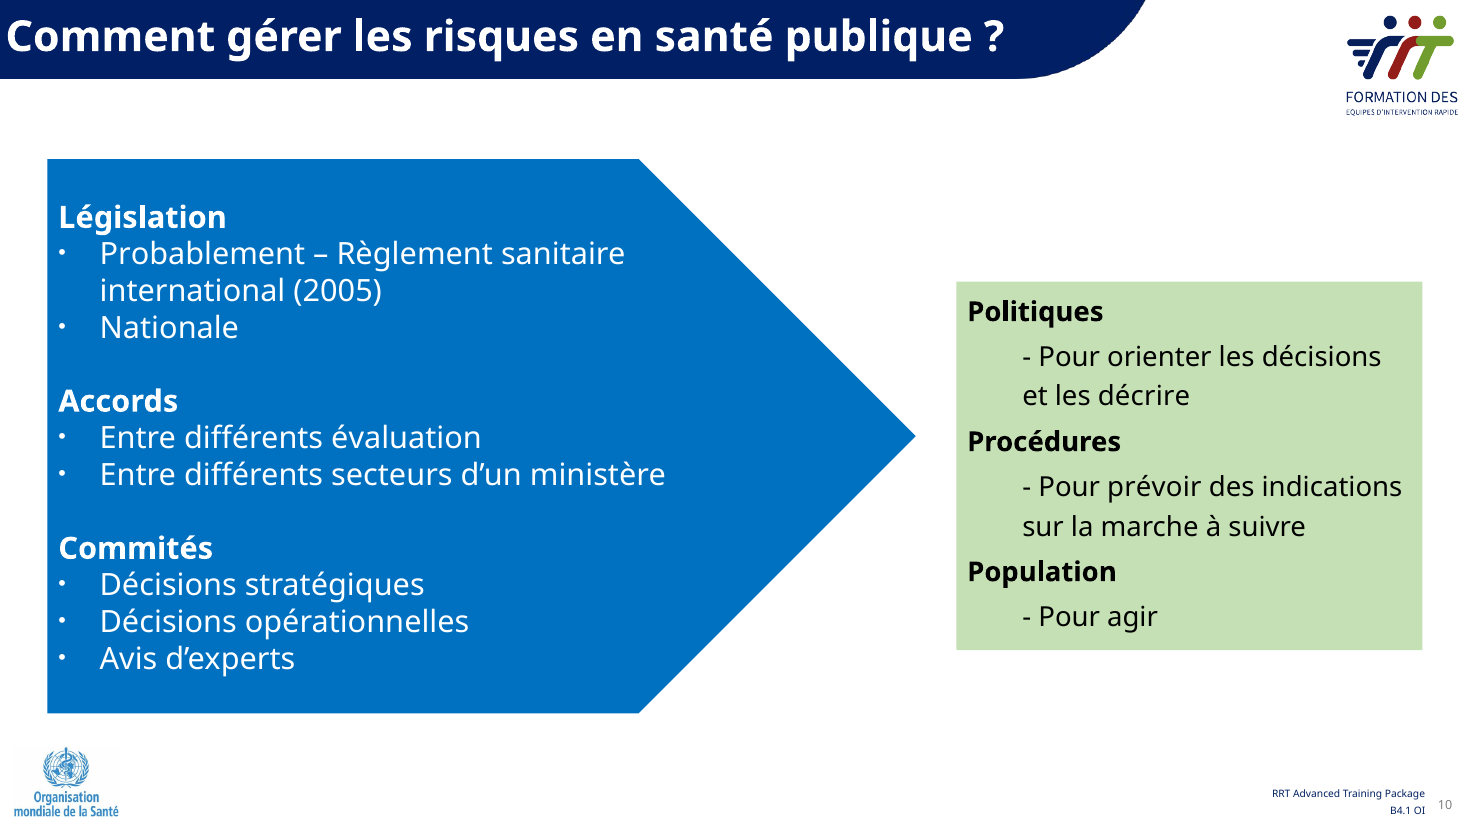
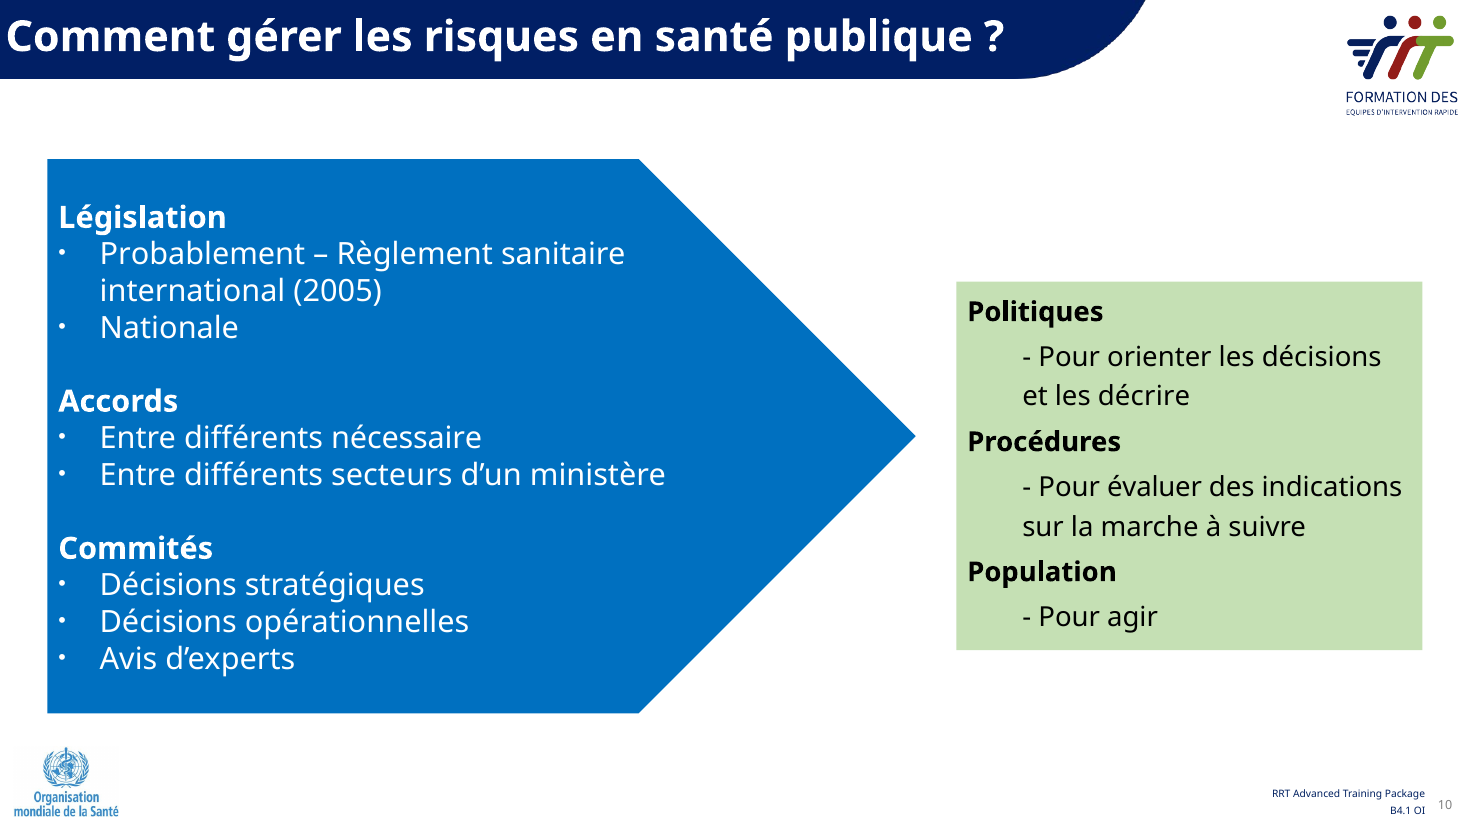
évaluation: évaluation -> nécessaire (407, 438)
prévoir: prévoir -> évaluer (1155, 487)
